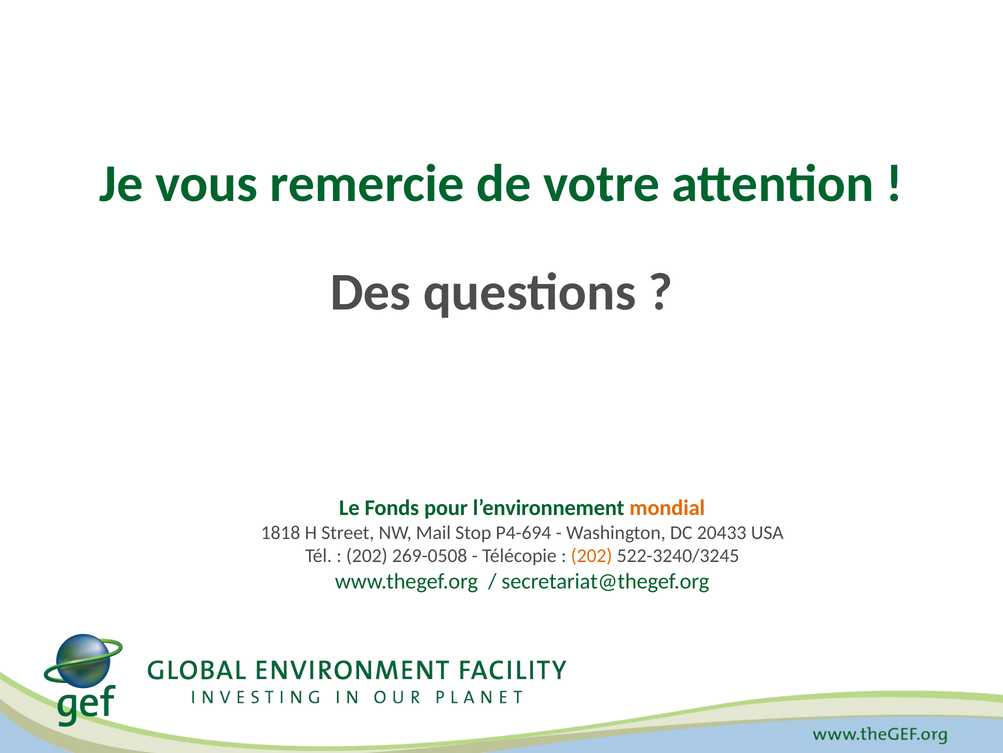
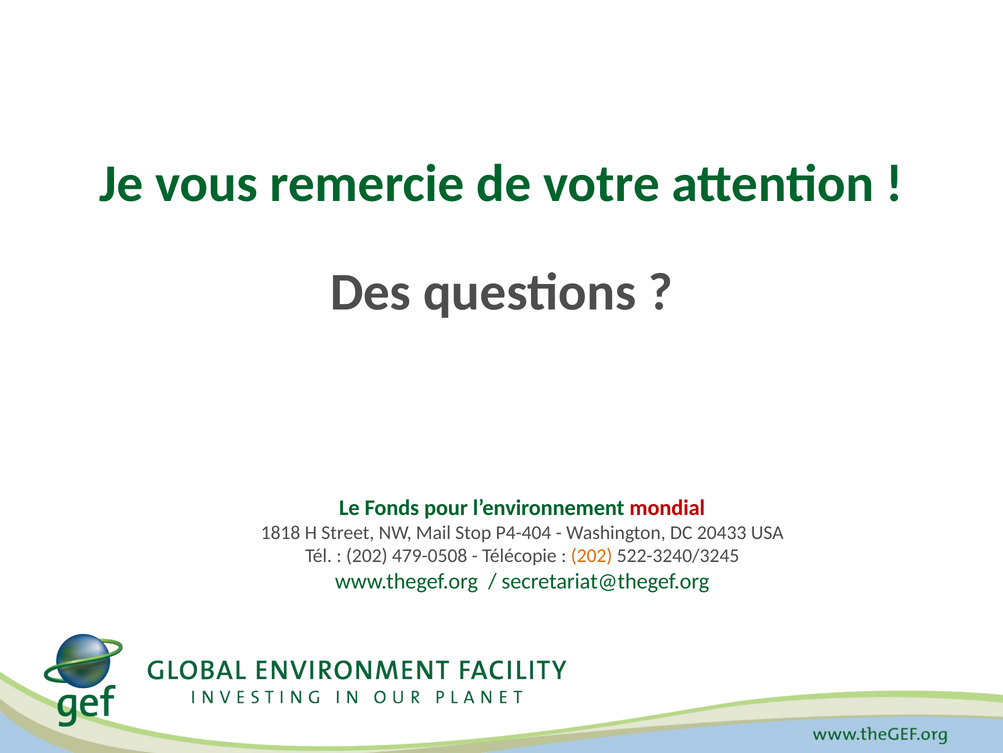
mondial colour: orange -> red (667, 507)
P4-694: P4-694 -> P4-404 (524, 532)
269-0508: 269-0508 -> 479-0508 (430, 555)
